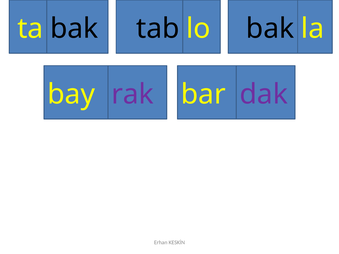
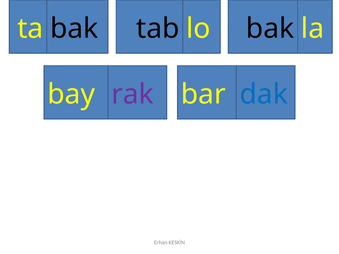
dak colour: purple -> blue (264, 94)
